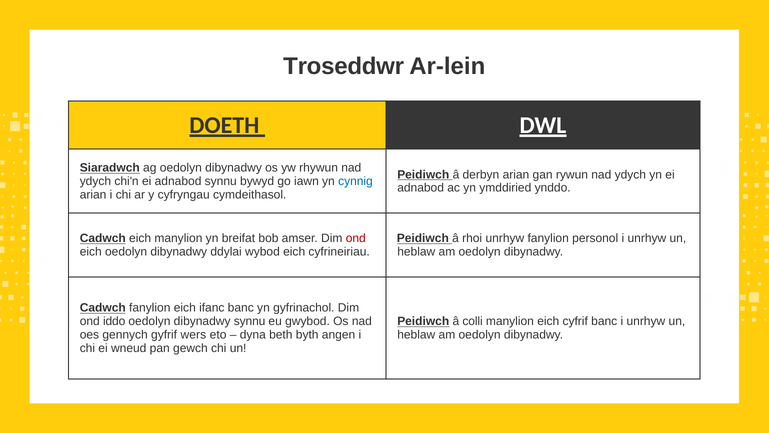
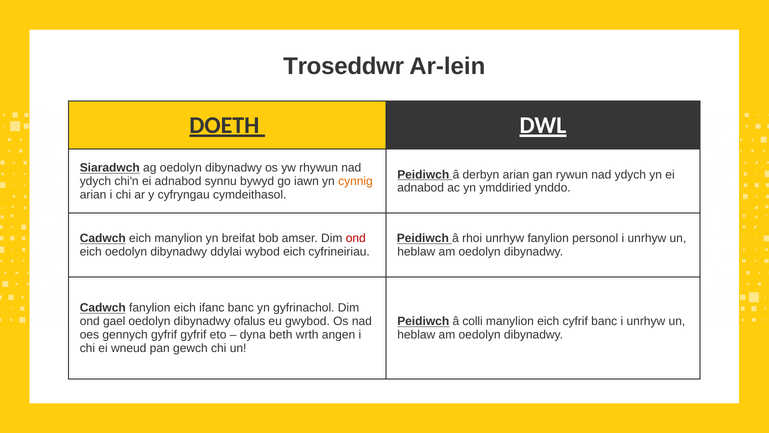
cynnig colour: blue -> orange (355, 181)
iddo: iddo -> gael (114, 321)
dibynadwy synnu: synnu -> ofalus (250, 321)
gyfrif wers: wers -> gyfrif (193, 334)
byth: byth -> wrth (307, 334)
